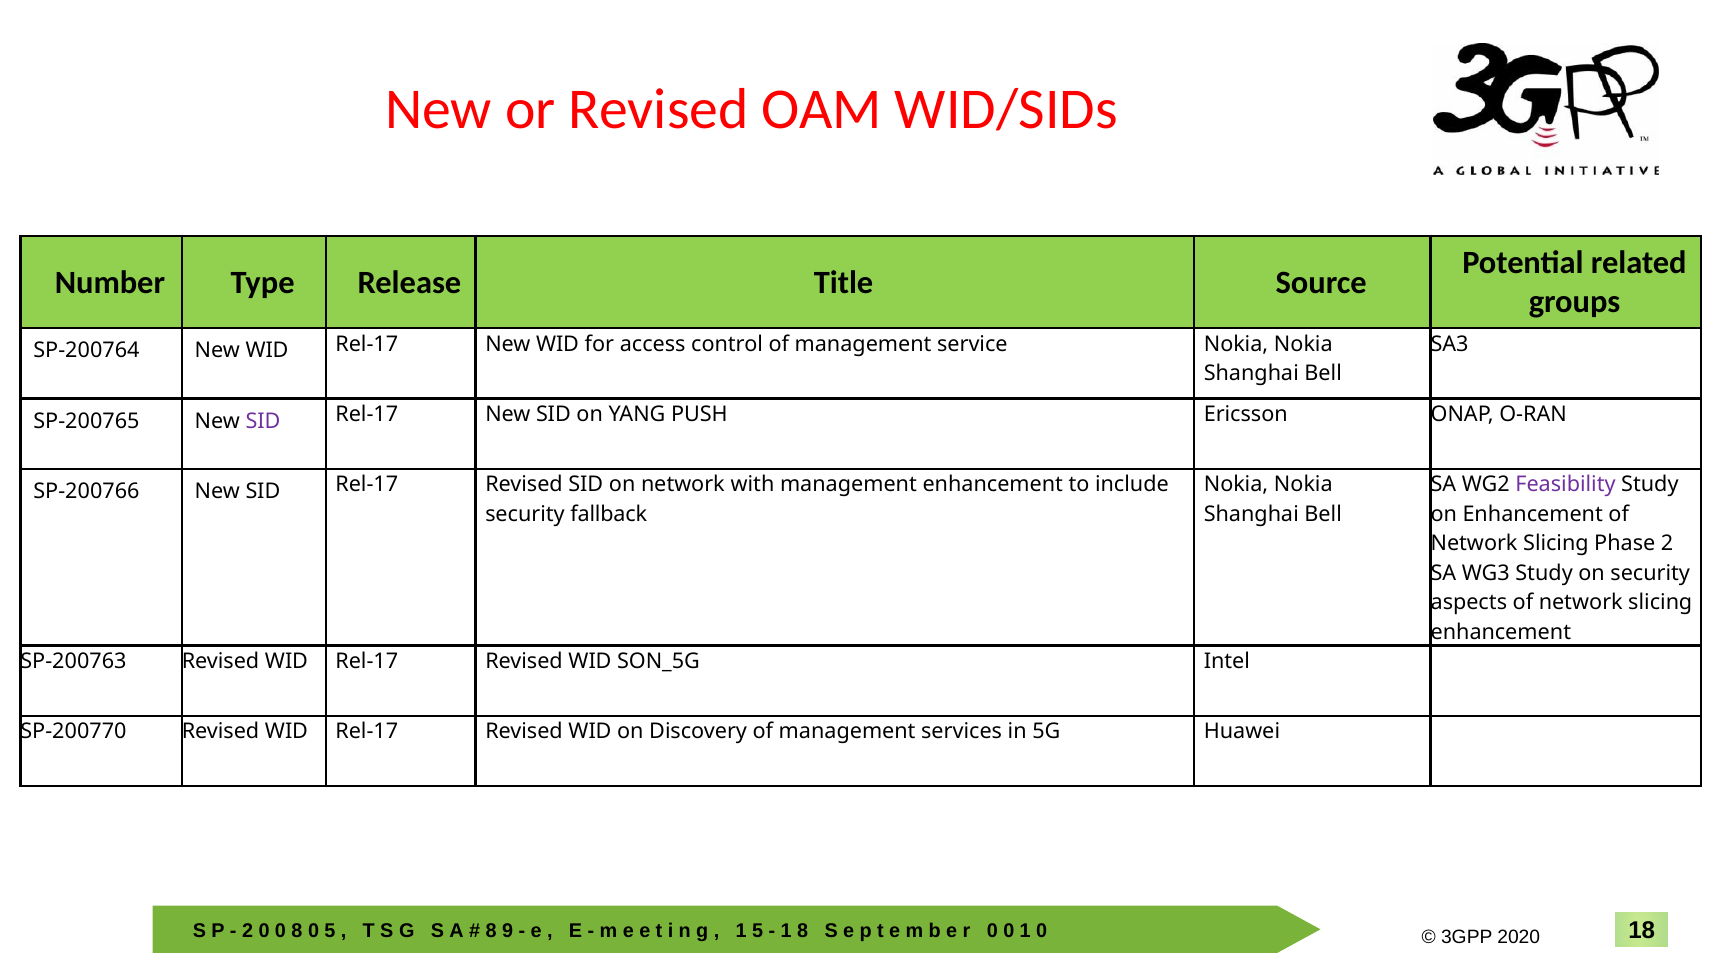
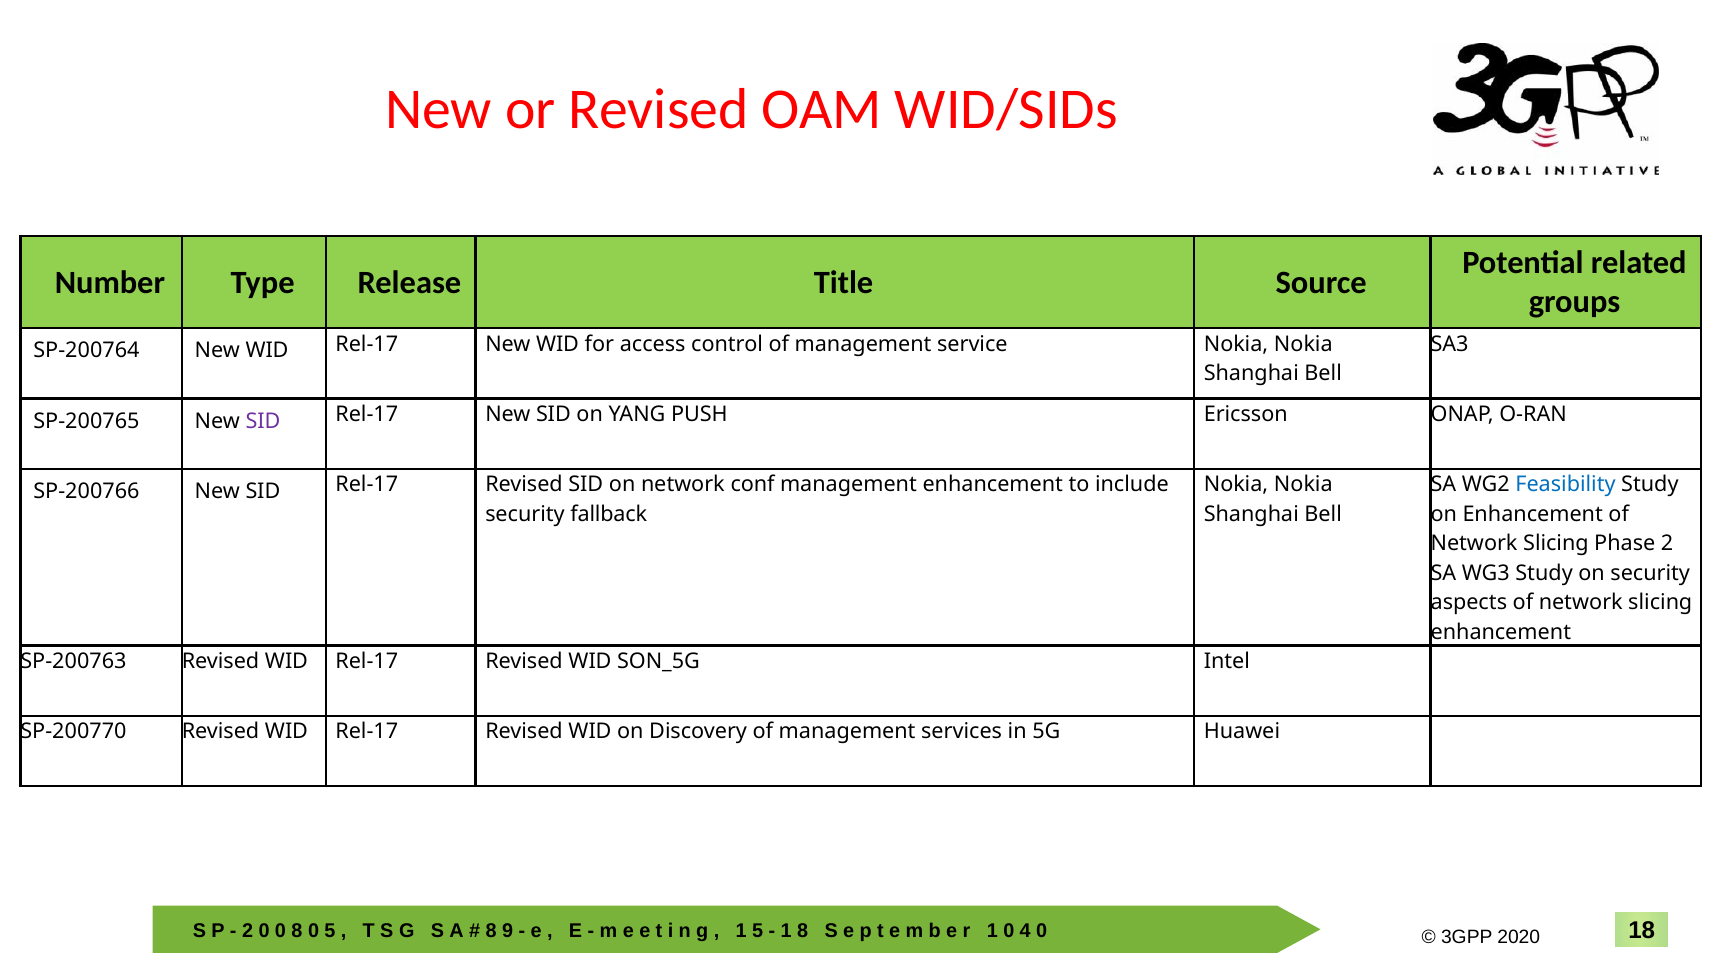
Feasibility colour: purple -> blue (1565, 485)
with: with -> conf (753, 485)
0: 0 -> 1 (992, 931)
1: 1 -> 4 (1025, 931)
